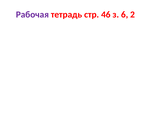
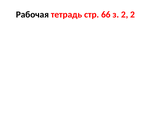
Рабочая colour: purple -> black (32, 15)
46: 46 -> 66 (106, 15)
з 6: 6 -> 2 (125, 15)
